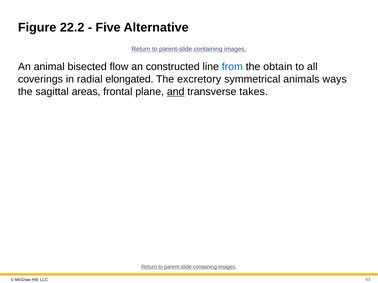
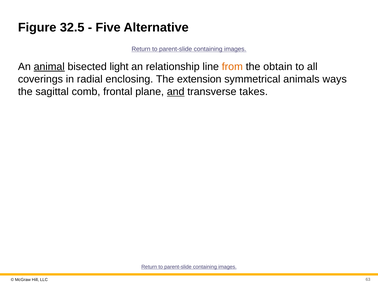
22.2: 22.2 -> 32.5 (72, 28)
animal underline: none -> present (49, 67)
flow: flow -> light (119, 67)
constructed: constructed -> relationship (173, 67)
from colour: blue -> orange (232, 67)
elongated: elongated -> enclosing (129, 79)
excretory: excretory -> extension (199, 79)
areas: areas -> comb (86, 92)
